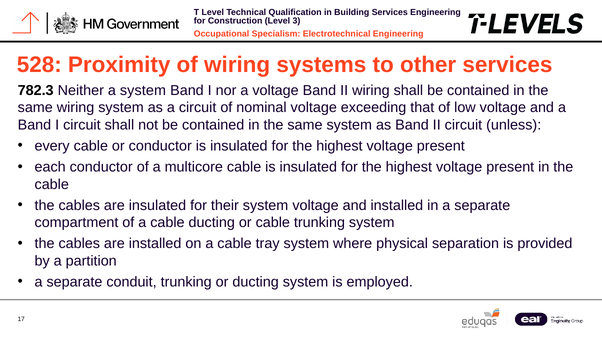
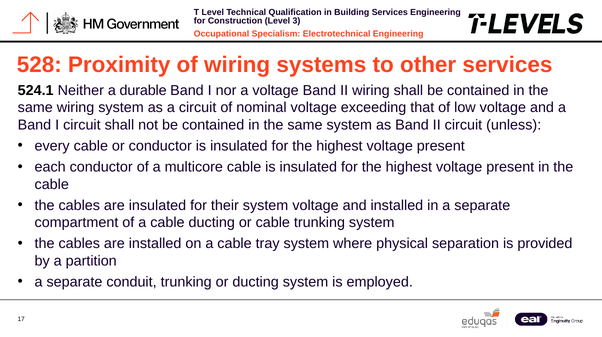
782.3: 782.3 -> 524.1 (36, 90)
a system: system -> durable (143, 90)
